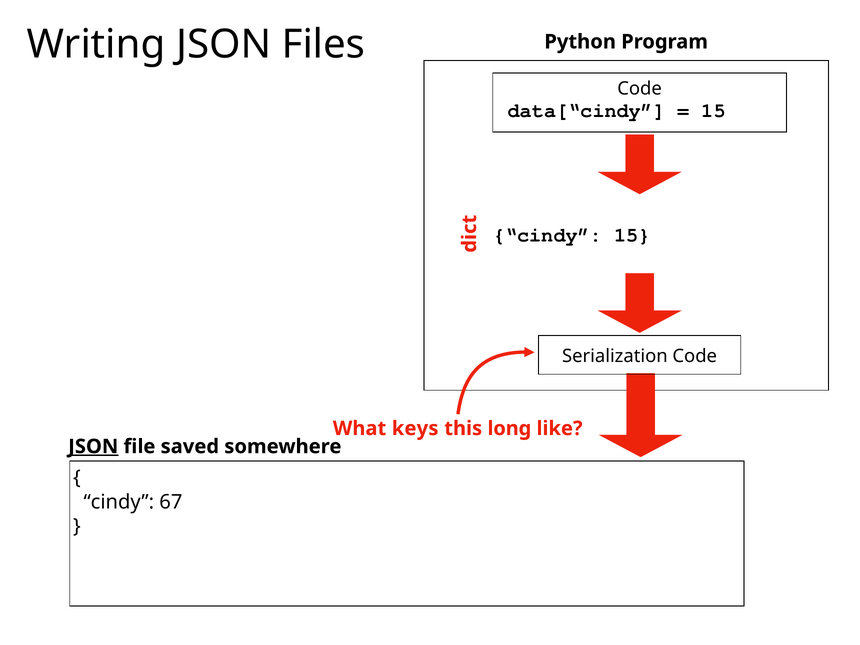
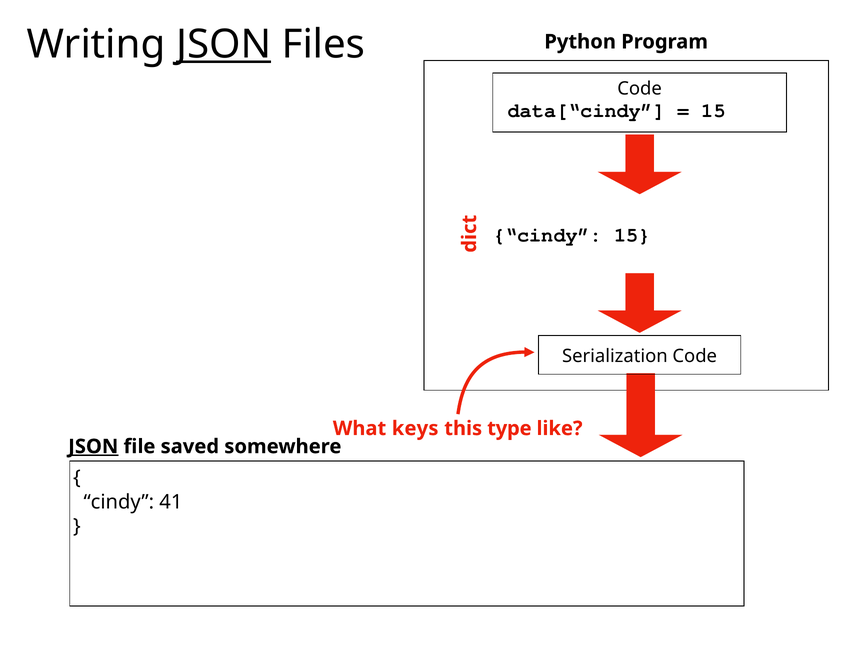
JSON underline: none -> present (224, 44)
long: long -> type (509, 428)
67: 67 -> 41 (171, 502)
